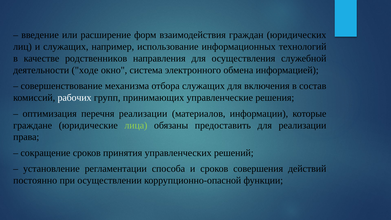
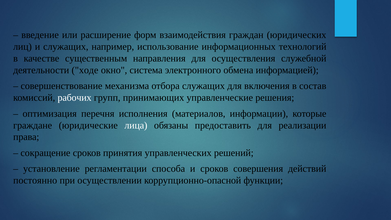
родственников: родственников -> существенным (96, 58)
перечня реализации: реализации -> исполнения (143, 114)
лица colour: light green -> white (136, 125)
